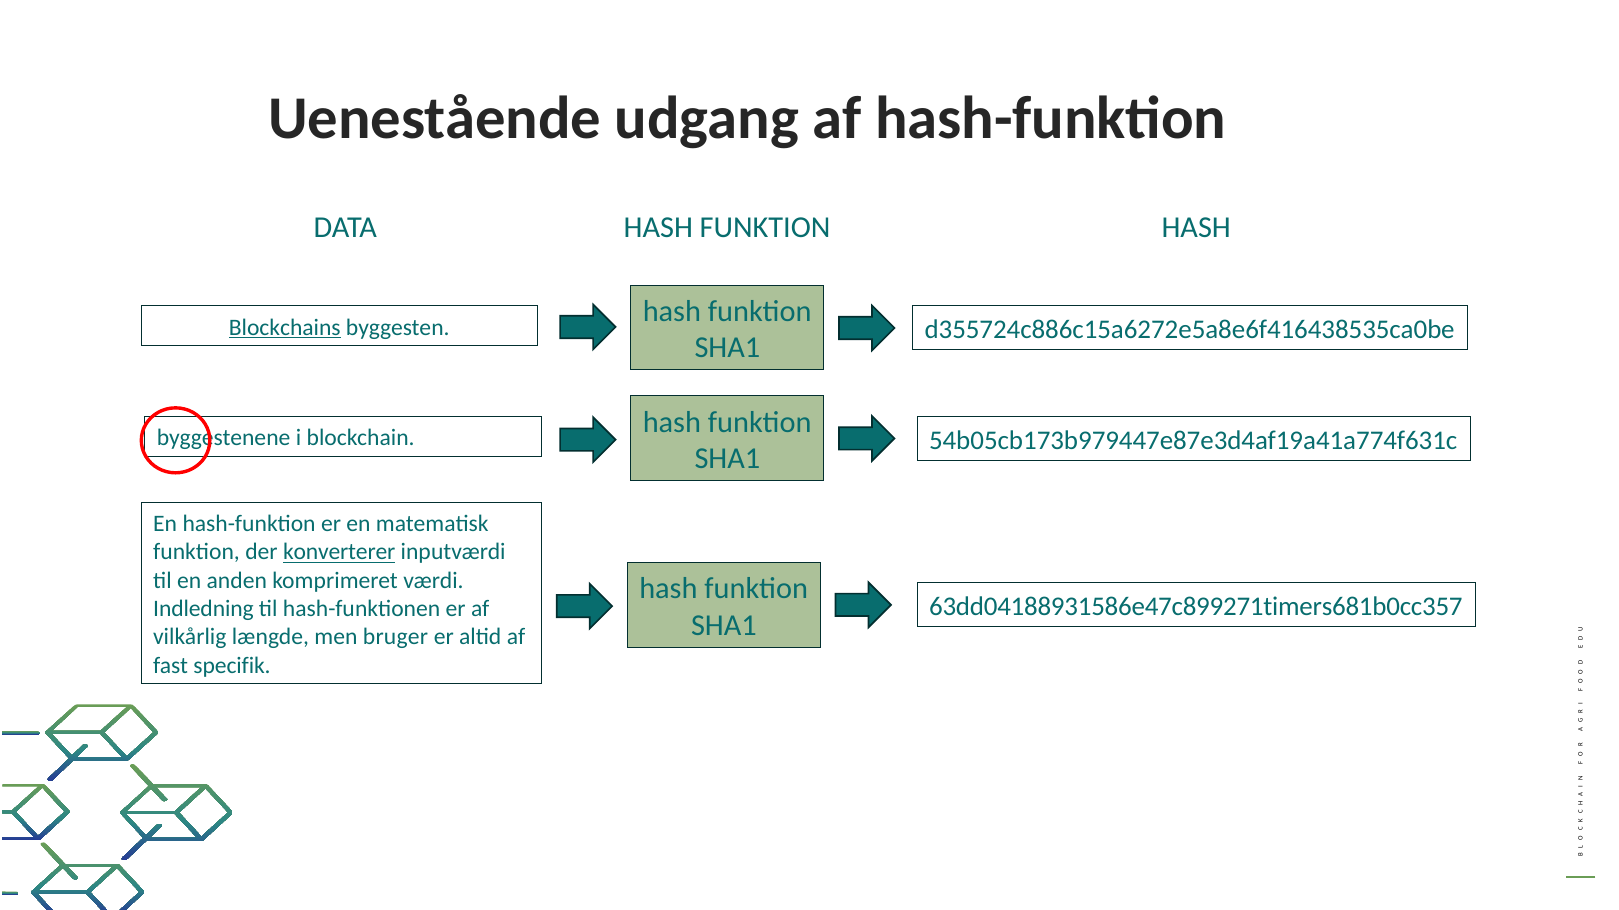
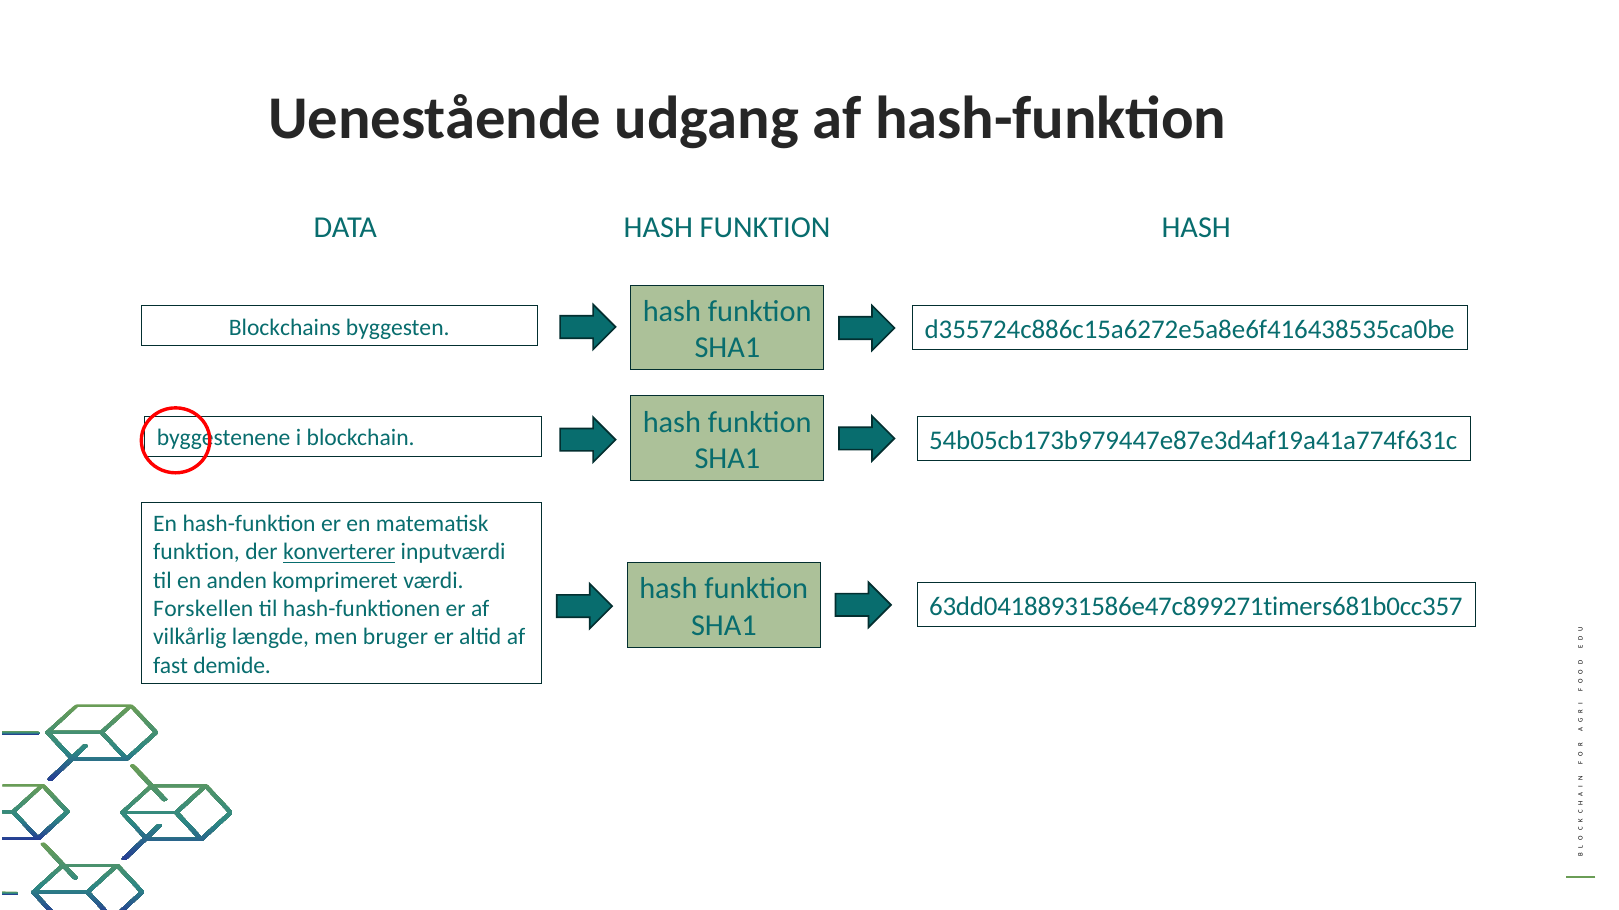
Blockchains underline: present -> none (285, 328)
Indledning: Indledning -> Forskellen (203, 609)
specifik: specifik -> demide (232, 666)
